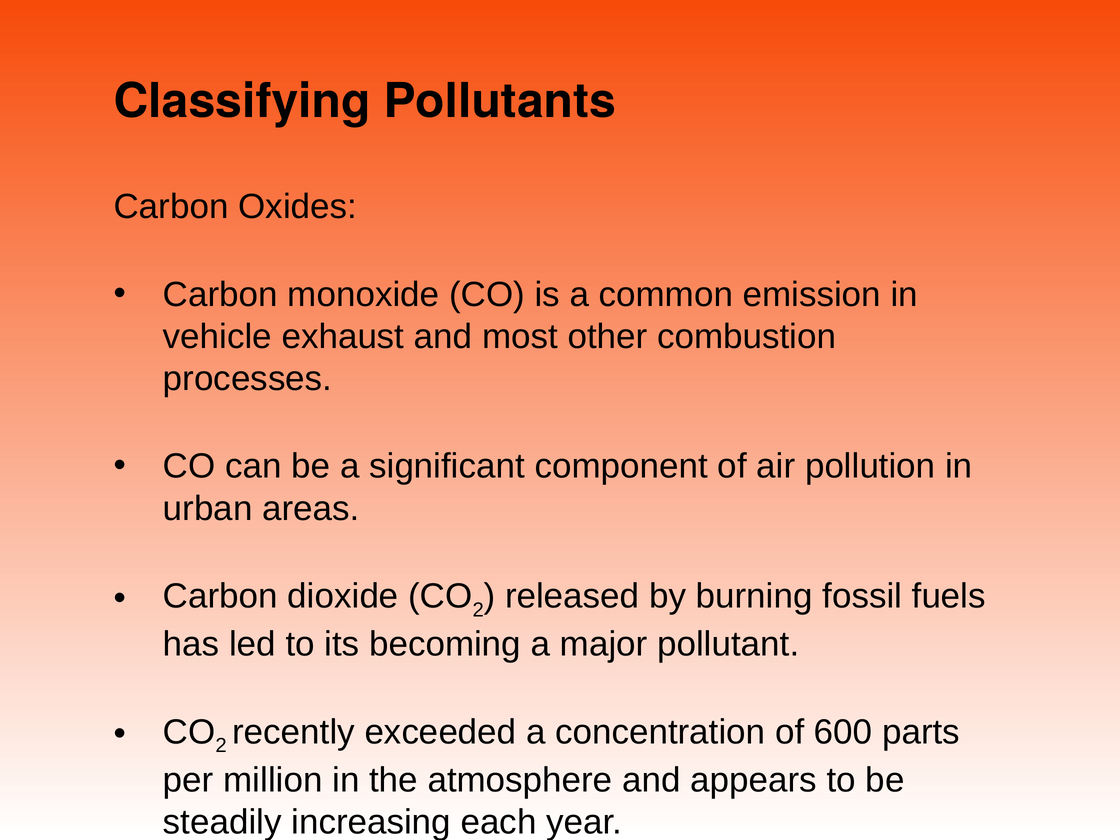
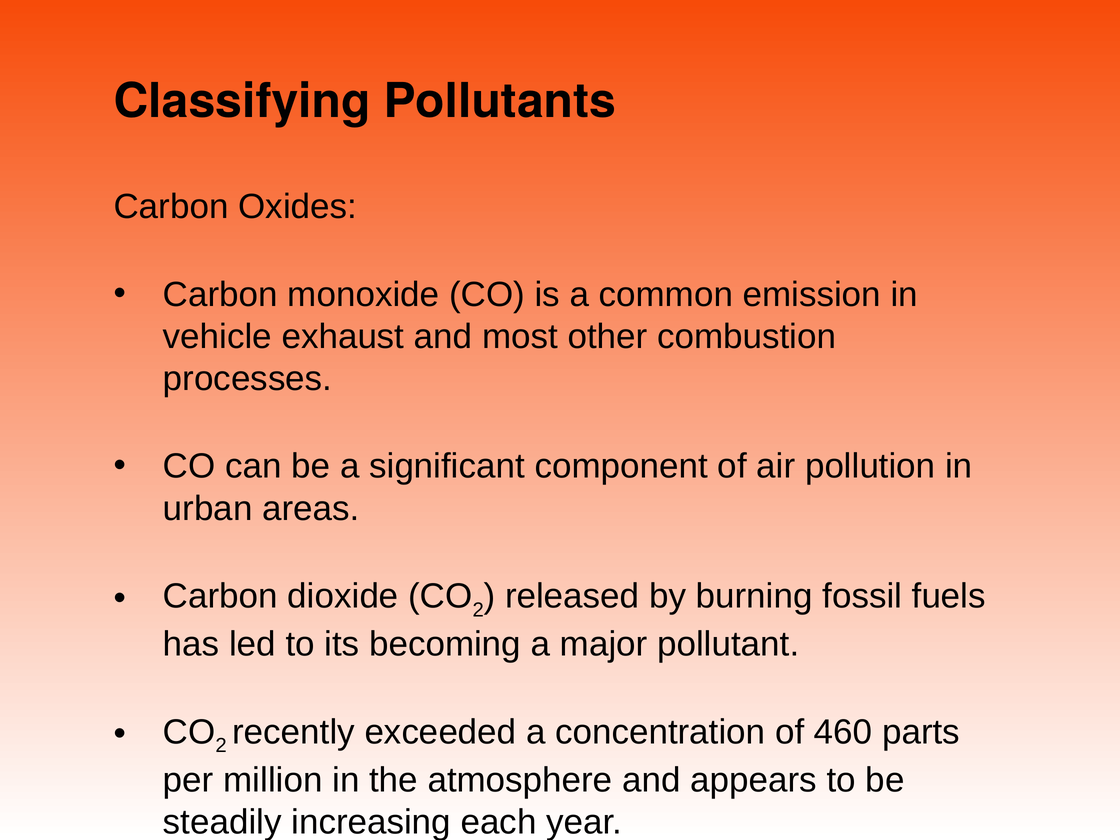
600: 600 -> 460 (843, 732)
